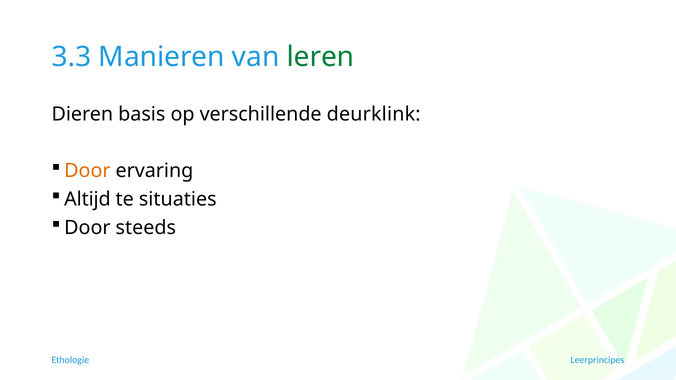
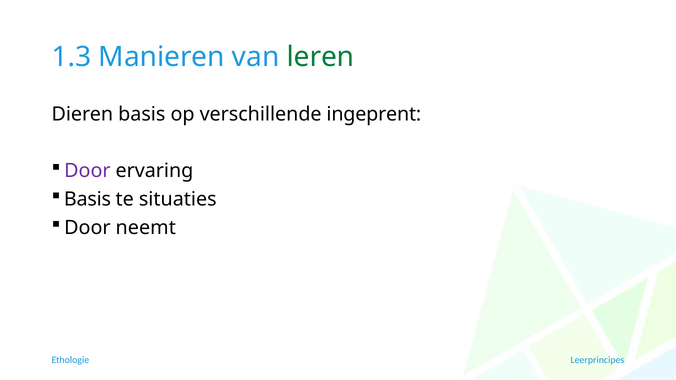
3.3: 3.3 -> 1.3 (71, 57)
deurklink: deurklink -> ingeprent (374, 114)
Door colour: orange -> purple (87, 171)
Altijd: Altijd -> Basis (87, 199)
steeds: steeds -> neemt (146, 228)
